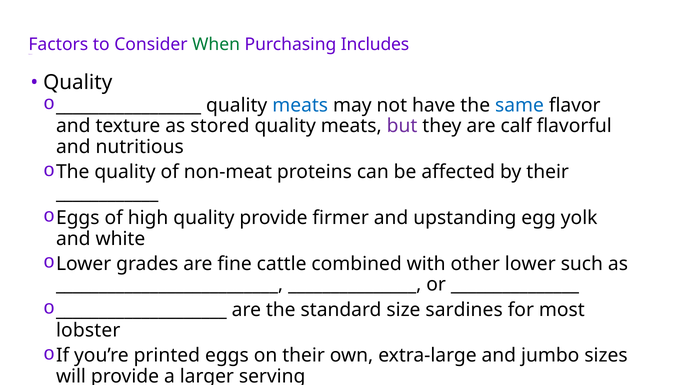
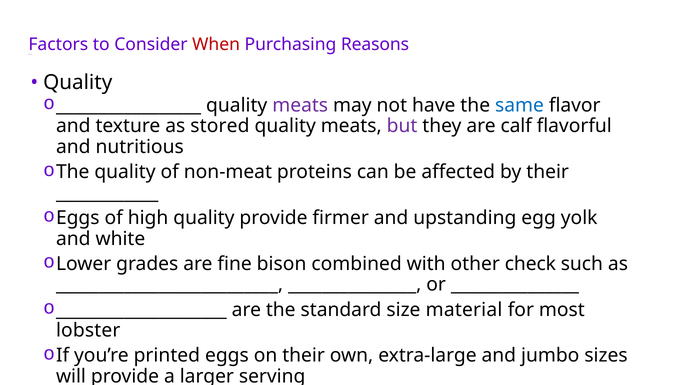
When colour: green -> red (216, 44)
Includes: Includes -> Reasons (375, 44)
meats colour: blue -> purple (300, 105)
cattle: cattle -> bison (282, 264)
other lower: lower -> check (530, 264)
sardines: sardines -> material (464, 309)
